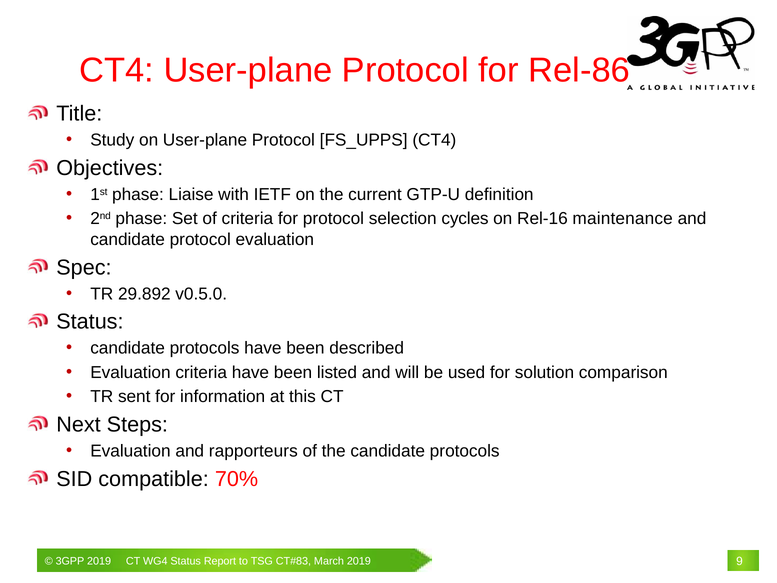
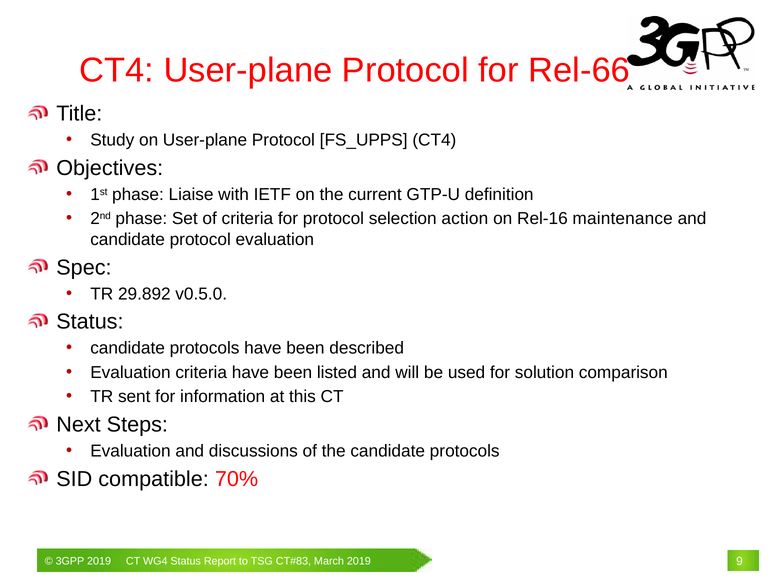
Rel-86: Rel-86 -> Rel-66 (579, 71)
cycles: cycles -> action (465, 219)
rapporteurs: rapporteurs -> discussions (253, 451)
